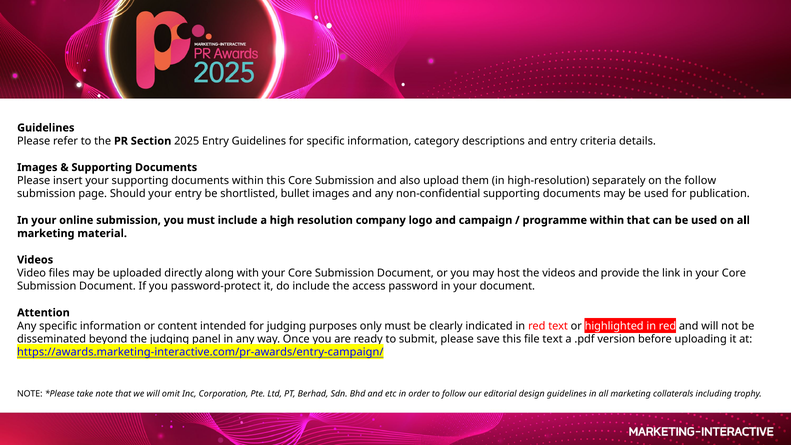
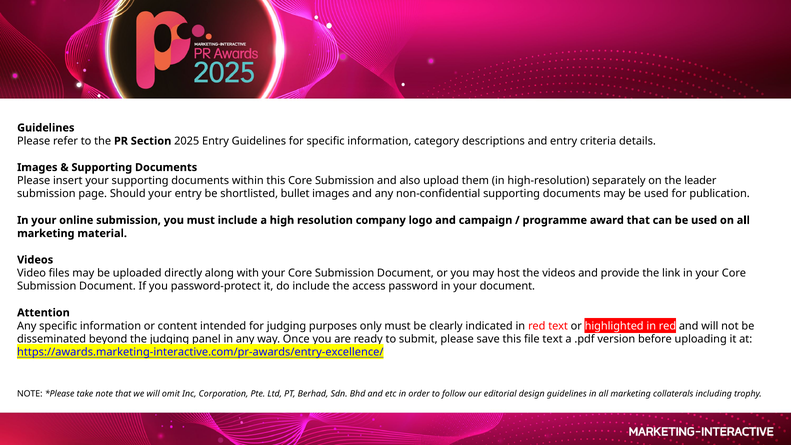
the follow: follow -> leader (700, 181)
programme within: within -> award (607, 220)
https://awards.marketing-interactive.com/pr-awards/entry-campaign/: https://awards.marketing-interactive.com/pr-awards/entry-campaign/ -> https://awards.marketing-interactive.com/pr-awards/entry-excellence/ (200, 352)
